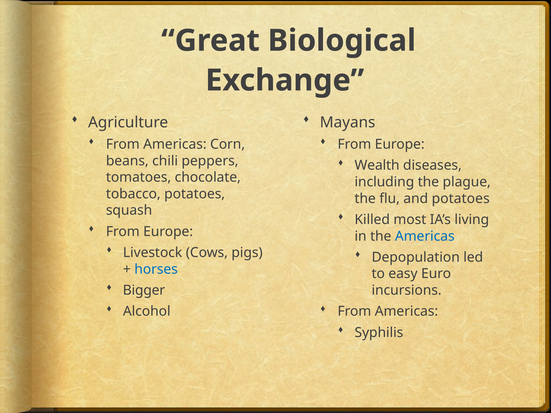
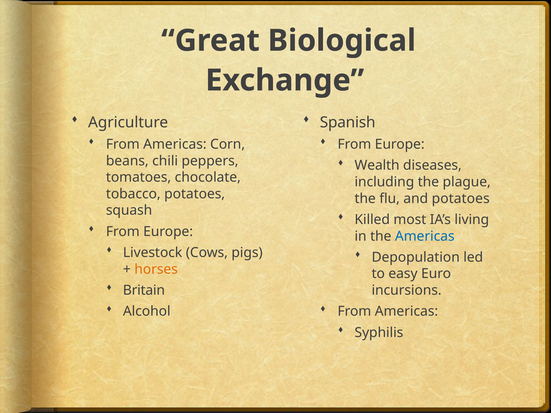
Mayans: Mayans -> Spanish (348, 122)
horses colour: blue -> orange (156, 269)
Bigger: Bigger -> Britain (144, 290)
